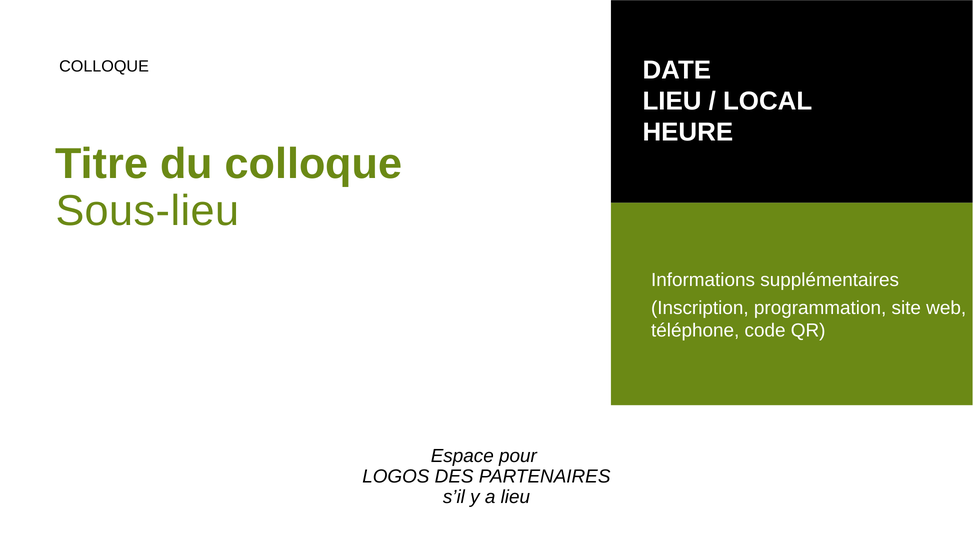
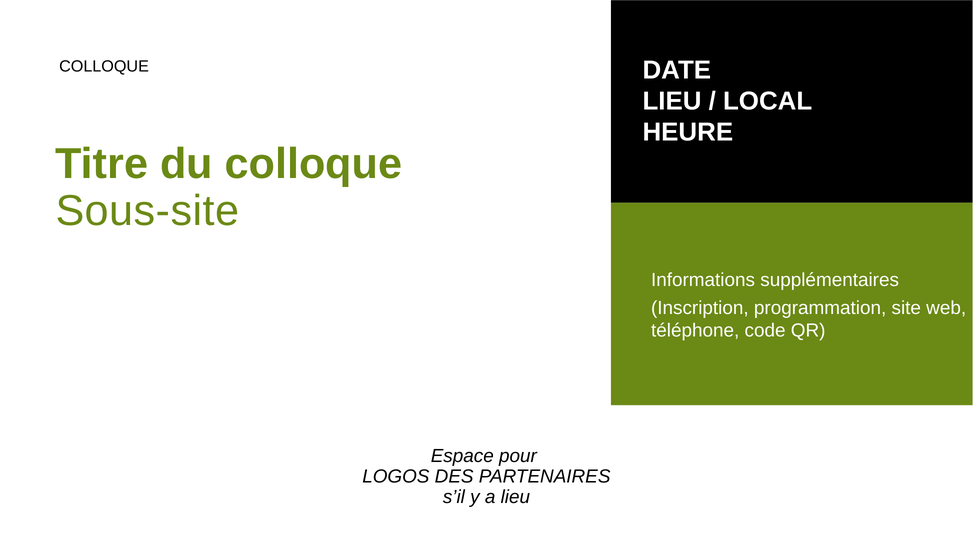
Sous-lieu: Sous-lieu -> Sous-site (147, 211)
